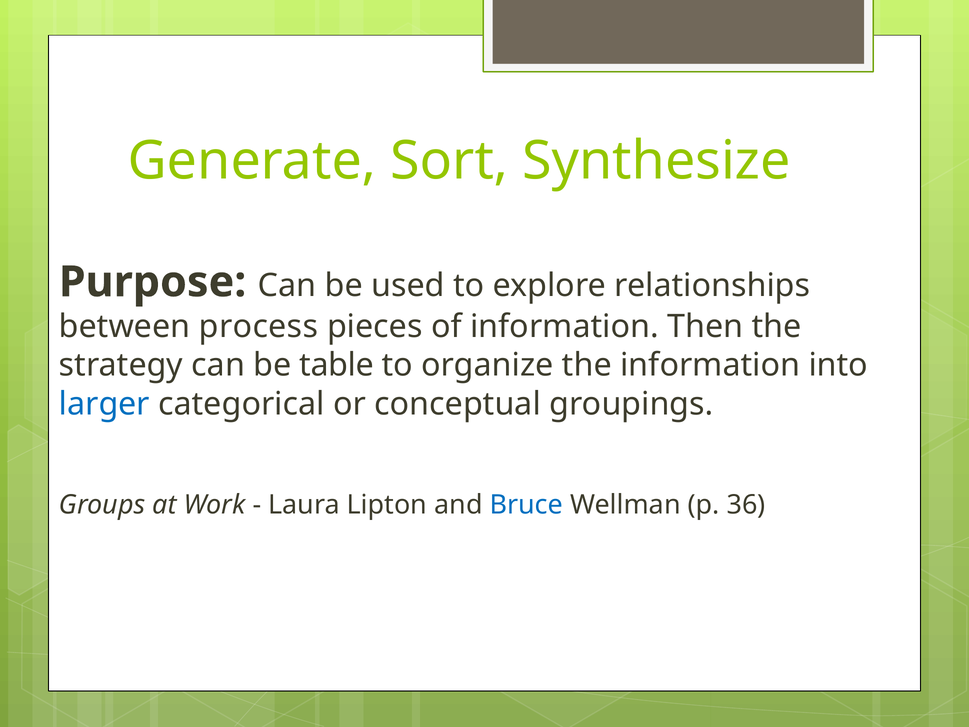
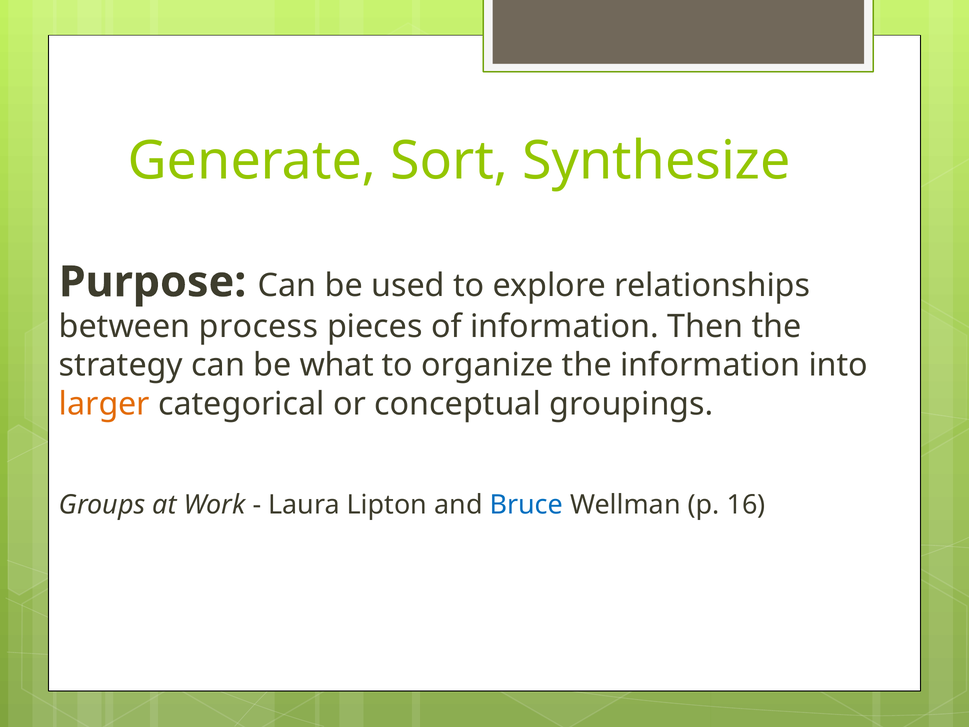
table: table -> what (337, 365)
larger colour: blue -> orange (104, 404)
36: 36 -> 16 (746, 505)
